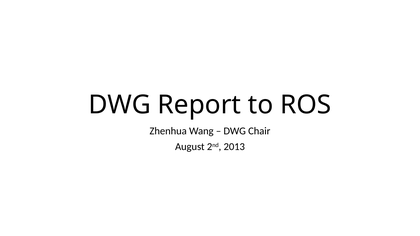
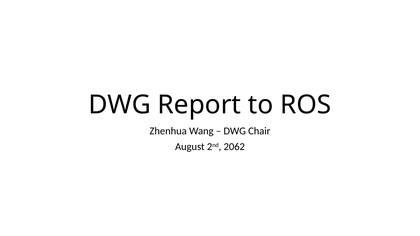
2013: 2013 -> 2062 (234, 147)
